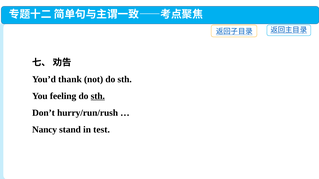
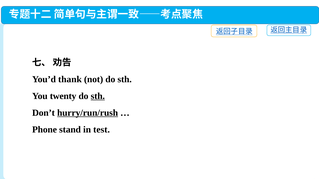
feeling: feeling -> twenty (63, 96)
hurry/run/rush underline: none -> present (88, 113)
Nancy: Nancy -> Phone (45, 130)
